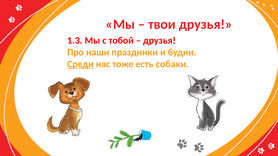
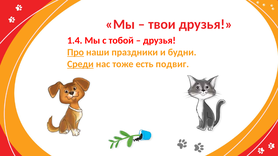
1.3: 1.3 -> 1.4 (75, 41)
Про underline: none -> present (76, 52)
собаки: собаки -> подвиг (172, 64)
